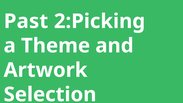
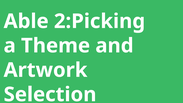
Past: Past -> Able (26, 21)
